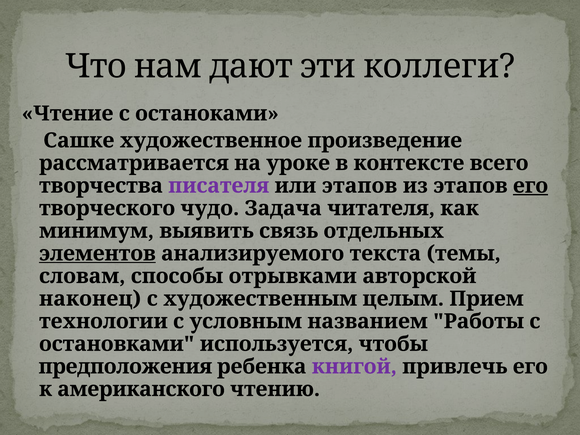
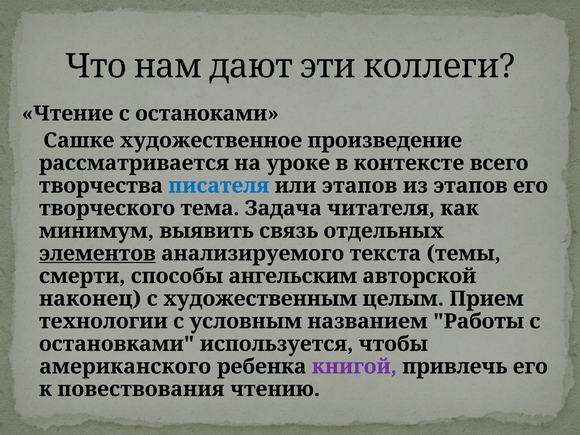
писателя colour: purple -> blue (219, 186)
его underline: present -> none (531, 186)
чудо: чудо -> тема (210, 208)
словам: словам -> смерти (82, 276)
отрывками: отрывками -> ангельским (293, 276)
предположения: предположения -> американского (125, 367)
американского: американского -> повествования (141, 389)
